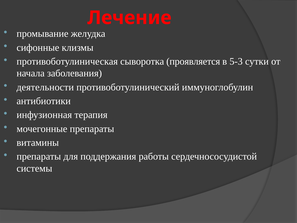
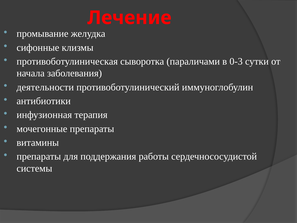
проявляется: проявляется -> параличами (193, 61)
5-3: 5-3 -> 0-3 (236, 61)
